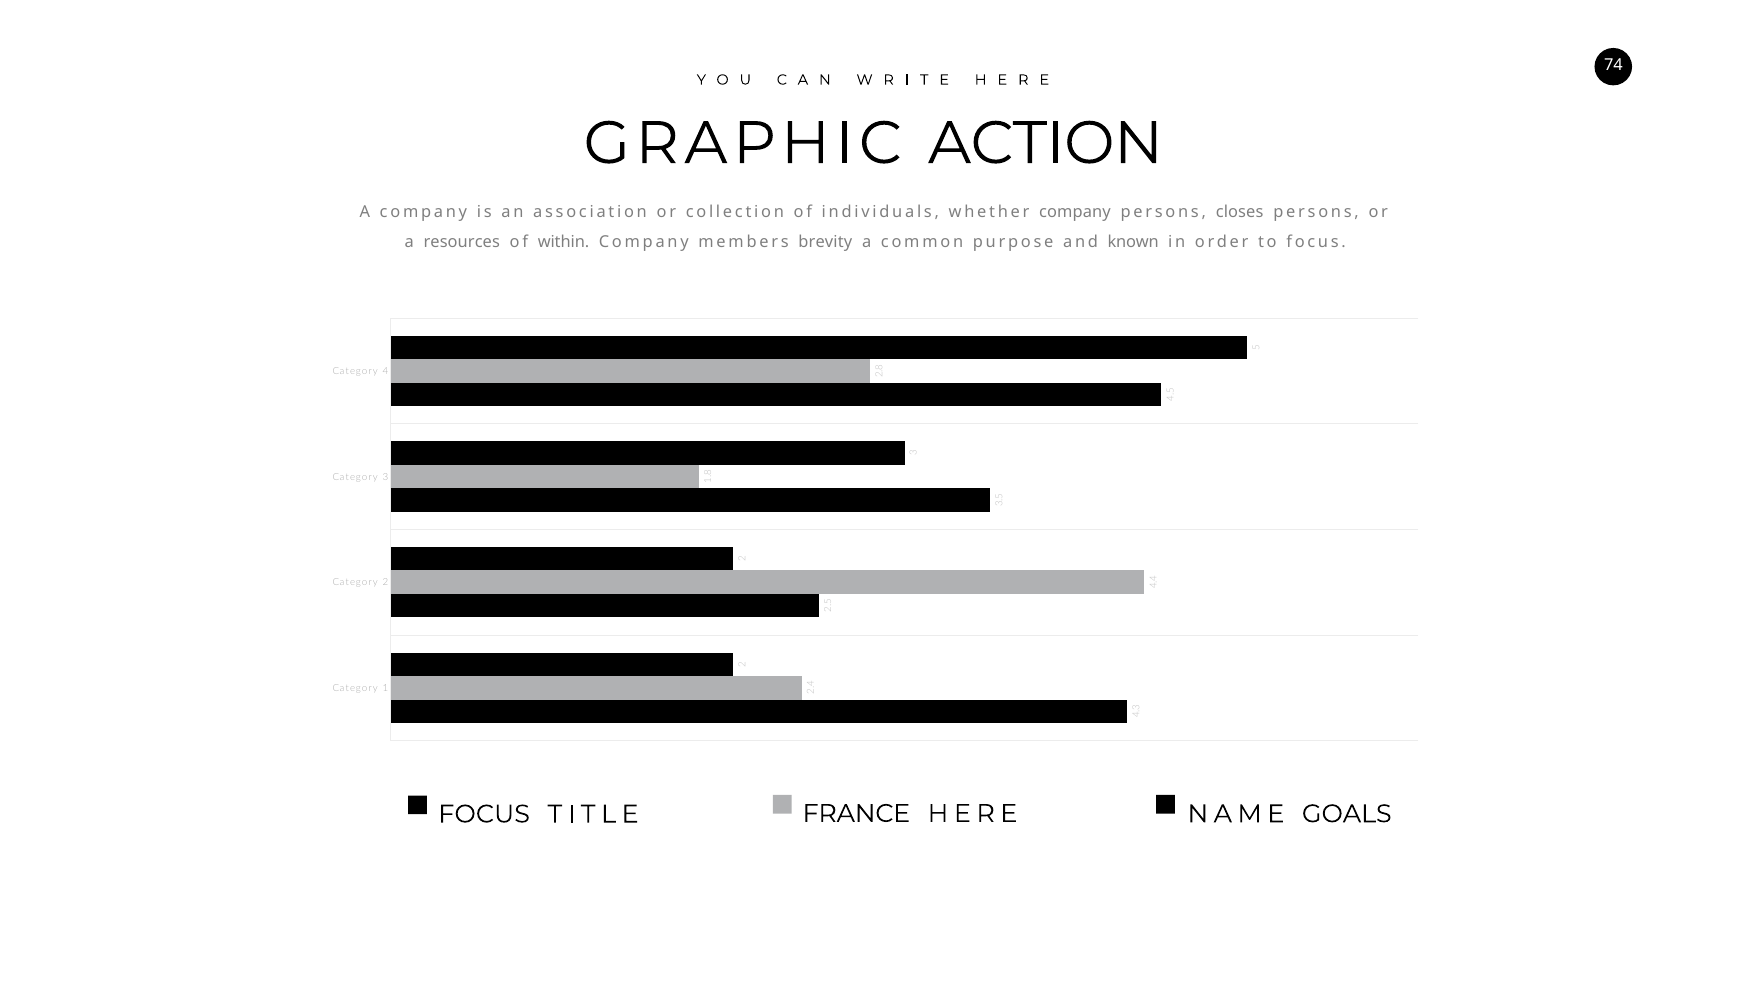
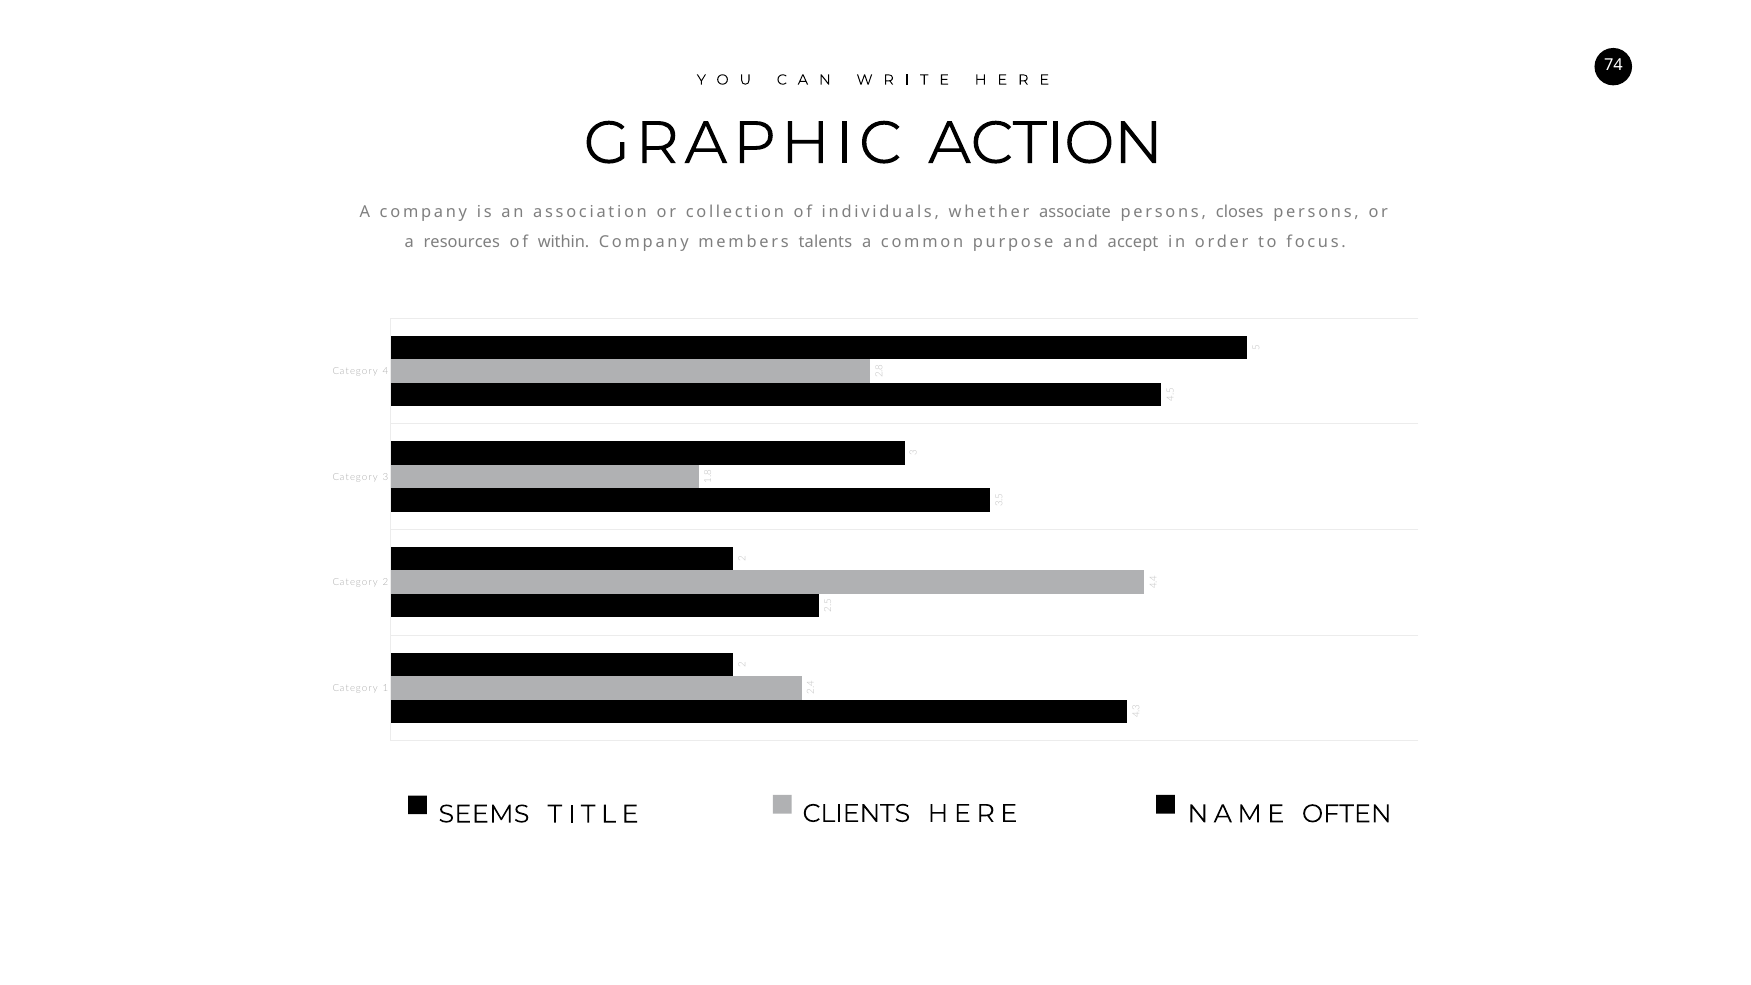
whether company: company -> associate (1075, 212)
brevity: brevity -> talents (825, 242)
known: known -> accept (1133, 242)
FOCUS: FOCUS -> SEEMS (484, 814)
FRANCE: FRANCE -> CLIENTS (856, 814)
GOALS: GOALS -> OFTEN (1347, 814)
